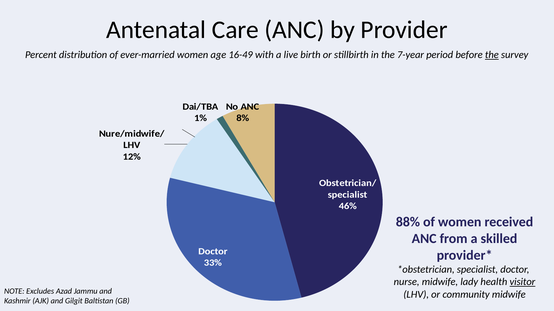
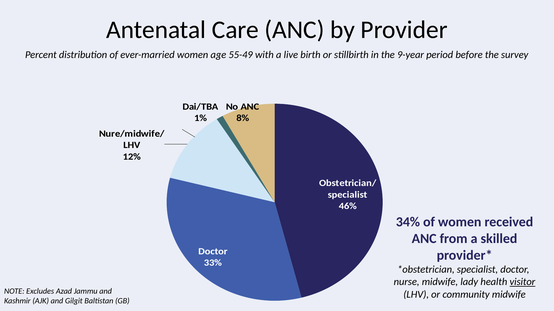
16-49: 16-49 -> 55-49 (241, 55)
7-year: 7-year -> 9-year (411, 55)
the underline: present -> none (492, 55)
88%: 88% -> 34% (408, 222)
